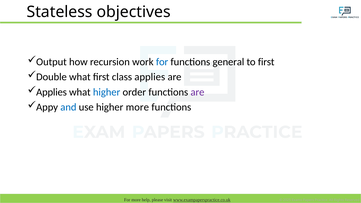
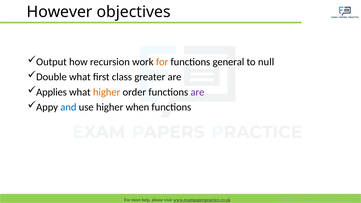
Stateless: Stateless -> However (60, 12)
for colour: blue -> orange (162, 62)
to first: first -> null (266, 62)
class applies: applies -> greater (150, 77)
higher colour: blue -> orange (107, 92)
higher more: more -> when (137, 107)
